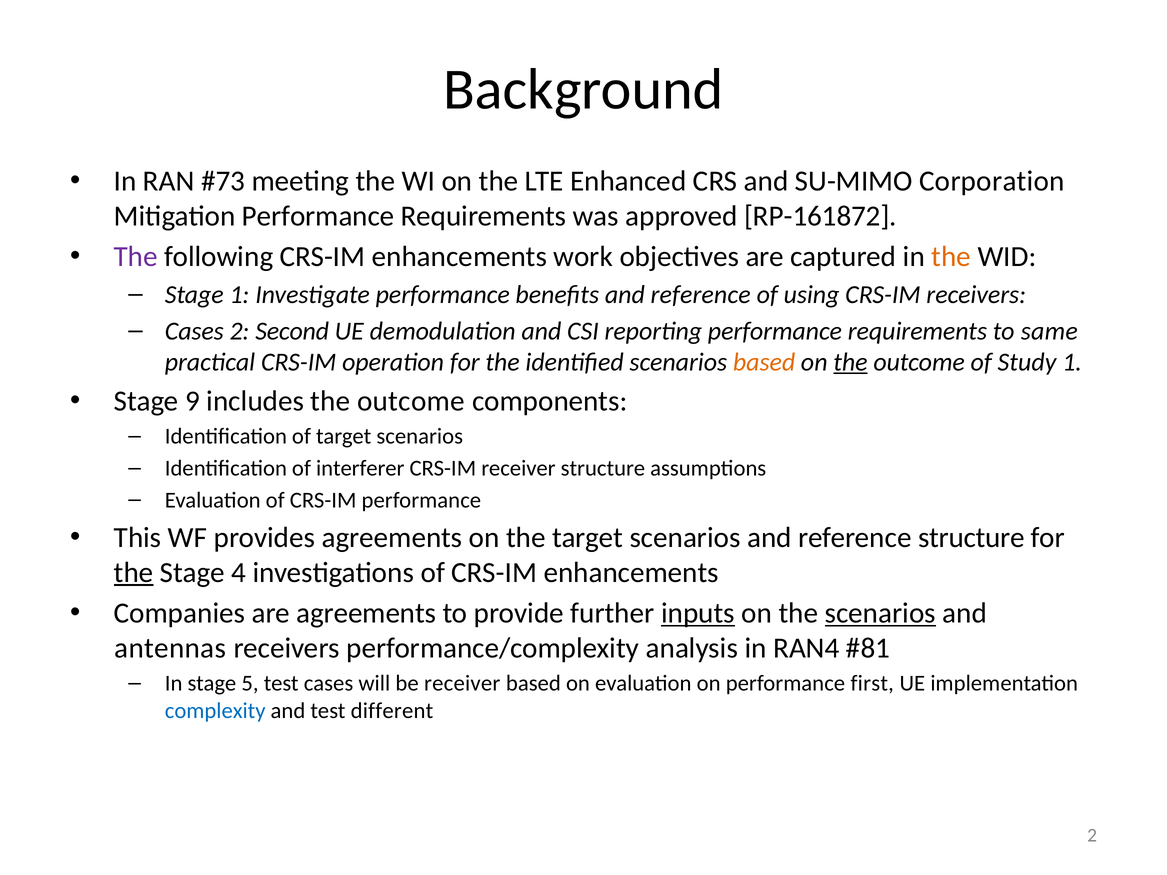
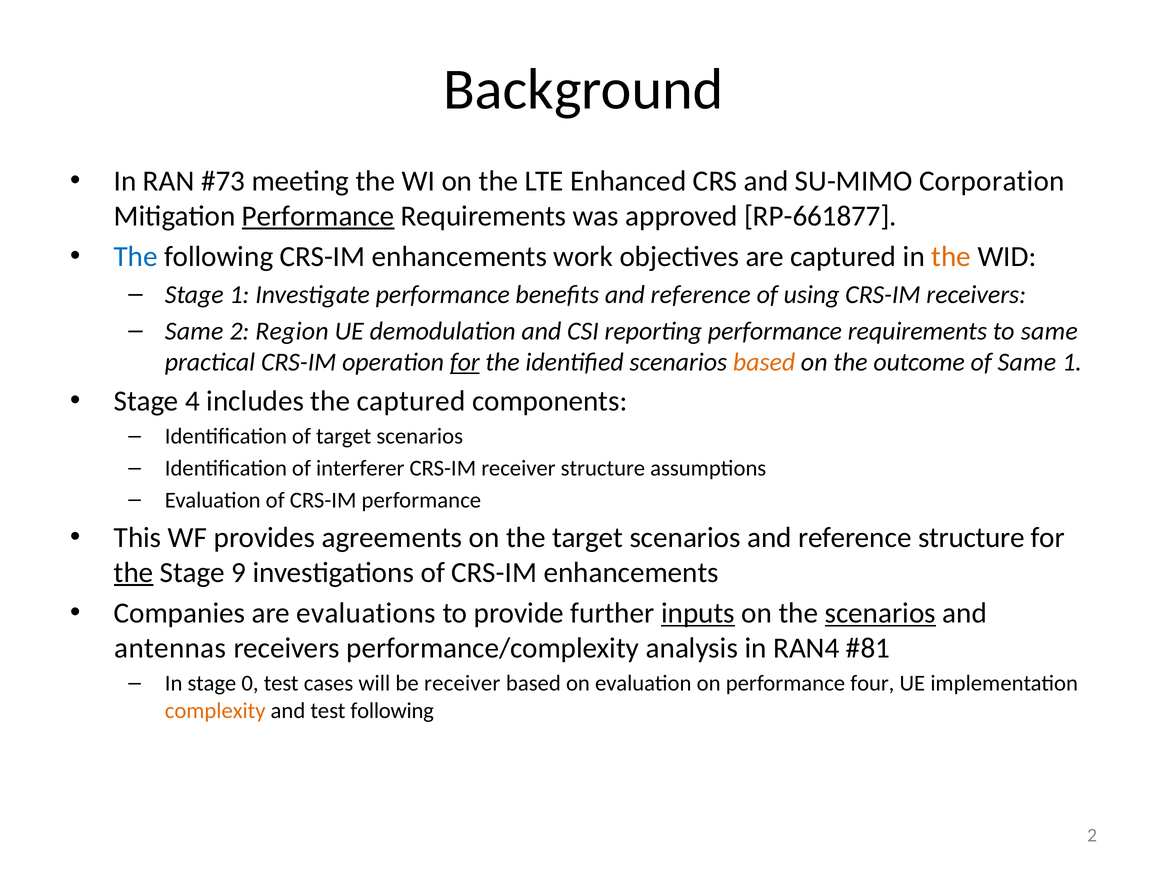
Performance underline: none -> present (318, 216)
RP-161872: RP-161872 -> RP-661877 (820, 216)
The colour: purple -> blue (136, 257)
Cases: Cases -> Same (194, 331)
Second: Second -> Region (292, 331)
for underline: none -> present (465, 362)
the underline: present -> none (850, 362)
of Study: Study -> Same (1027, 362)
9: 9 -> 4 (193, 401)
includes the outcome: outcome -> captured (411, 401)
4: 4 -> 9 (239, 573)
are agreements: agreements -> evaluations (366, 613)
5: 5 -> 0 (250, 684)
first: first -> four (872, 684)
complexity colour: blue -> orange (215, 711)
test different: different -> following (392, 711)
